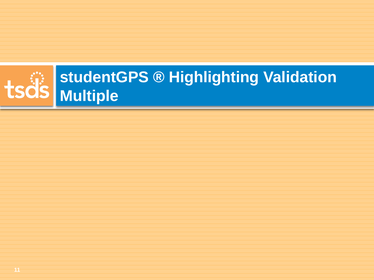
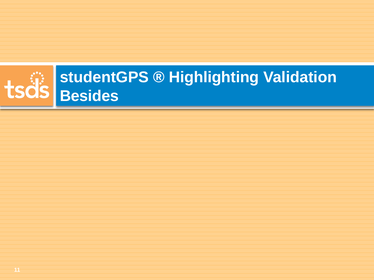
Multiple: Multiple -> Besides (89, 96)
